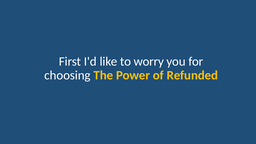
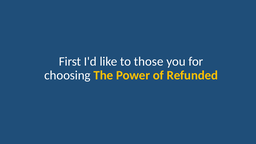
worry: worry -> those (149, 61)
